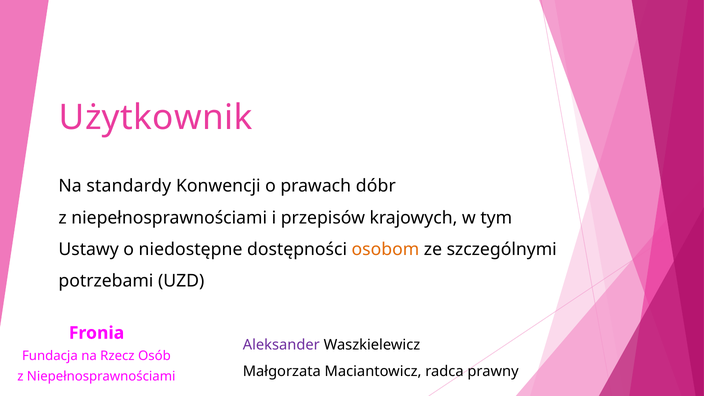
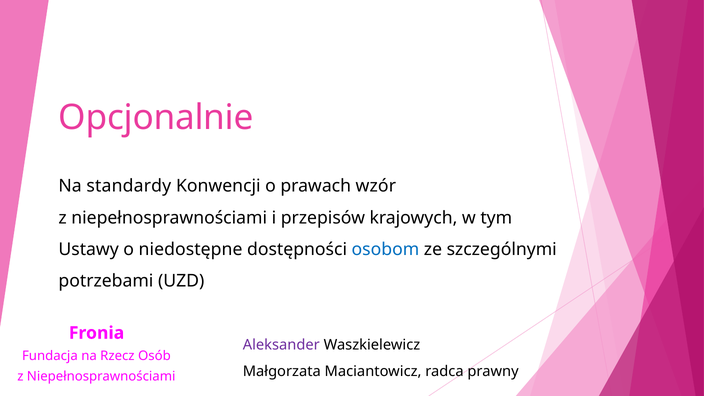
Użytkownik: Użytkownik -> Opcjonalnie (156, 118)
dóbr: dóbr -> wzór (376, 186)
osobom colour: orange -> blue (385, 249)
